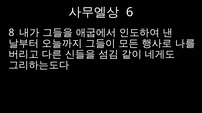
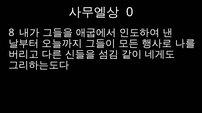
6: 6 -> 0 (130, 12)
